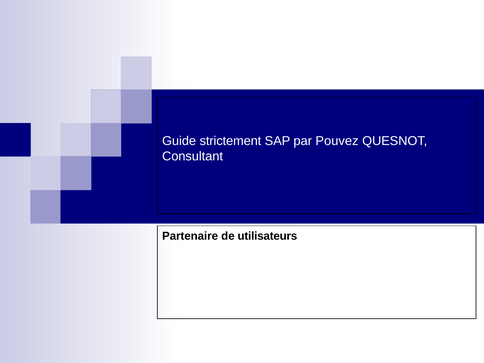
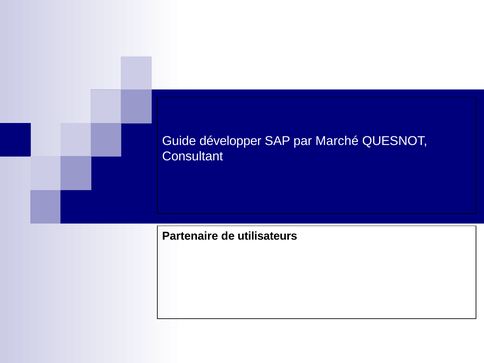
strictement: strictement -> développer (230, 141)
Pouvez: Pouvez -> Marché (337, 141)
